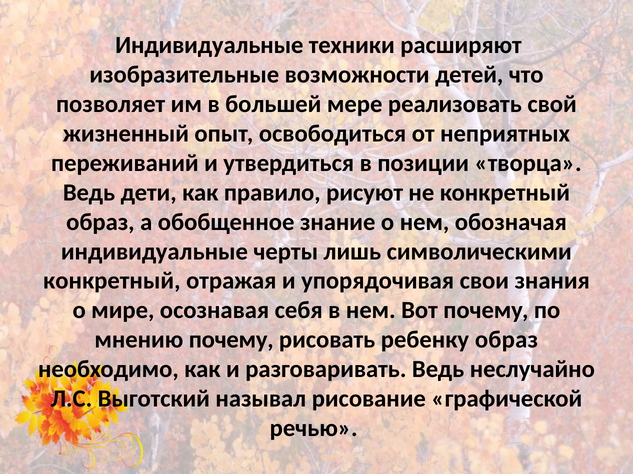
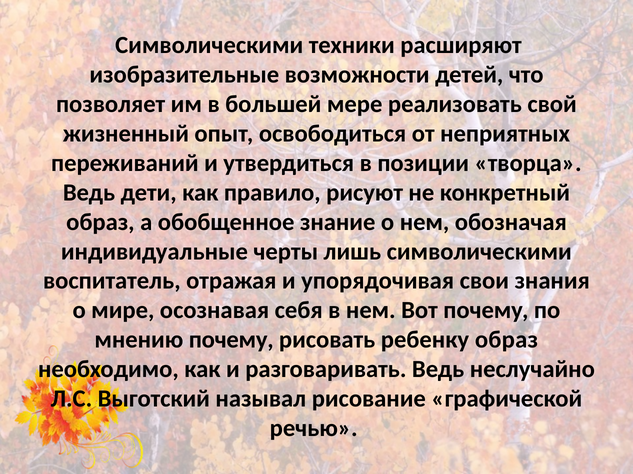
Индивидуальные: Индивидуальные -> Символическими (209, 45)
конкретный: конкретный -> воспитатель (112, 281)
